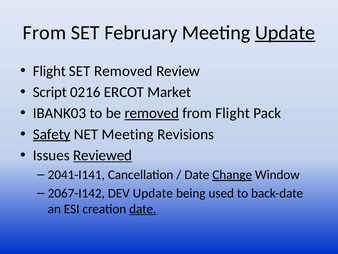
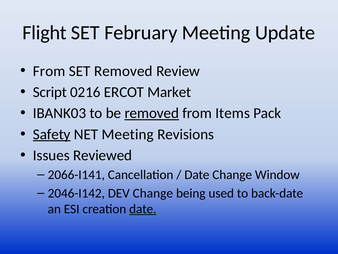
From: From -> Flight (45, 33)
Update underline: present -> none (285, 33)
Flight: Flight -> From (49, 71)
from Flight: Flight -> Items (233, 113)
Reviewed underline: present -> none (103, 155)
2041-I141: 2041-I141 -> 2066-I141 (76, 175)
Change underline: present -> none (232, 175)
2067-I142: 2067-I142 -> 2046-I142 (76, 193)
DEV Update: Update -> Change (153, 193)
